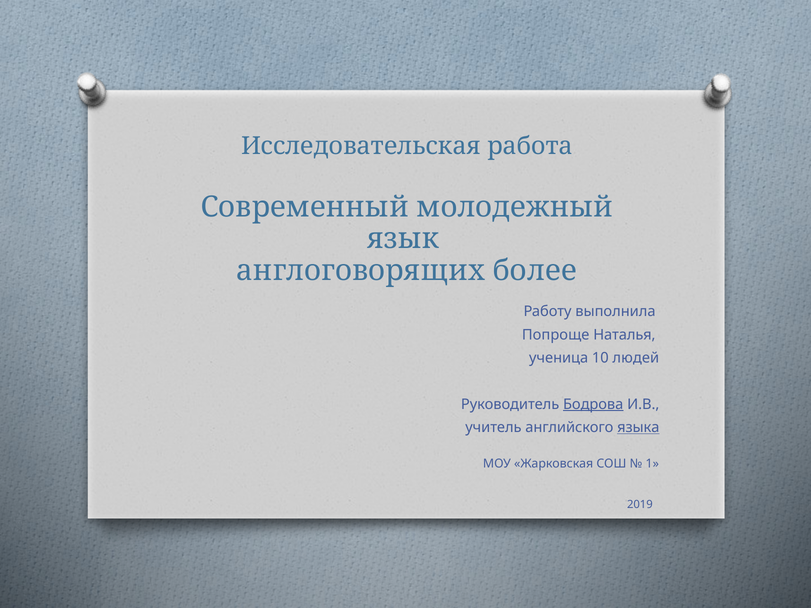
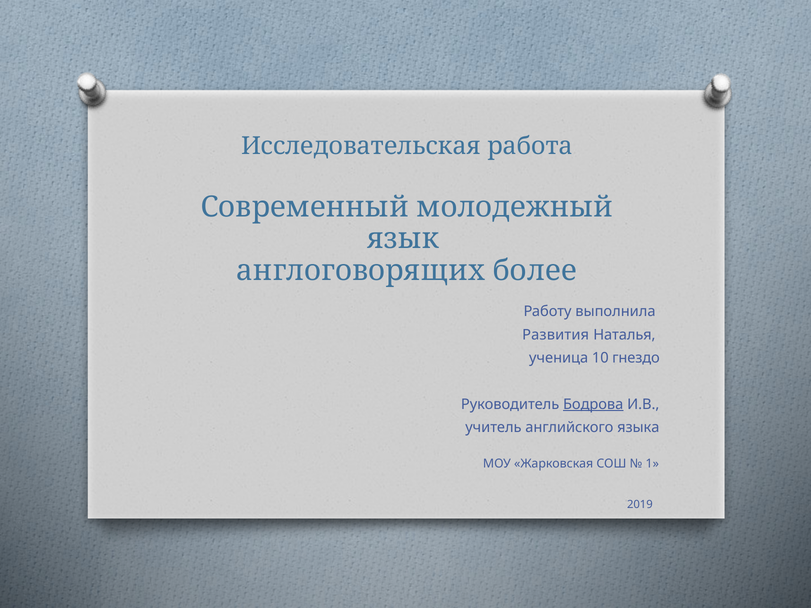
Попроще: Попроще -> Развития (556, 335)
людей: людей -> гнездо (636, 358)
языка underline: present -> none (638, 428)
